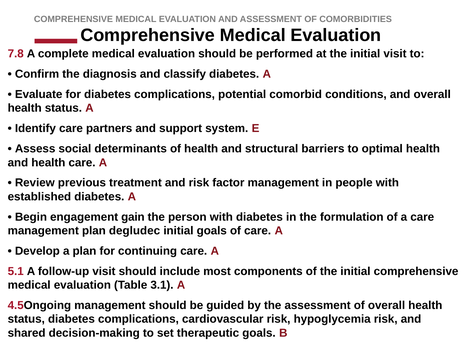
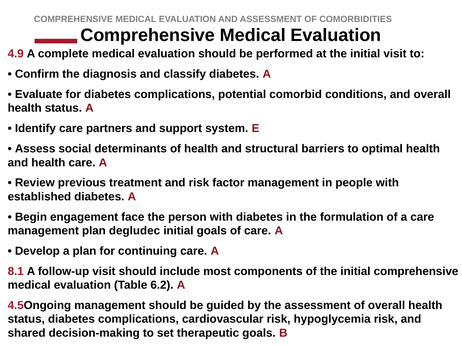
7.8: 7.8 -> 4.9 (16, 54)
gain: gain -> face (133, 217)
5.1: 5.1 -> 8.1 (16, 272)
3.1: 3.1 -> 6.2 (162, 285)
